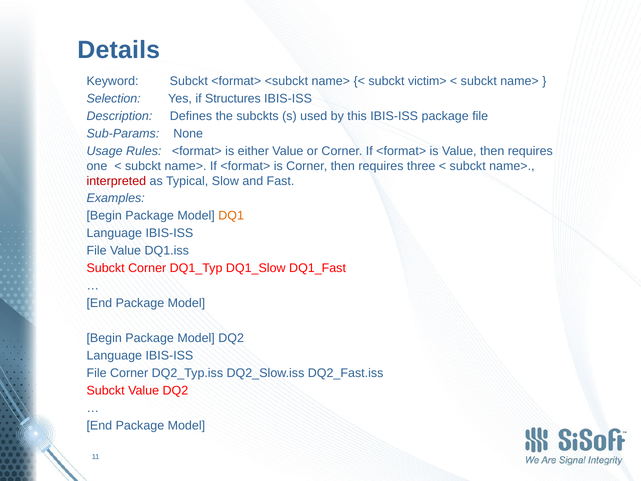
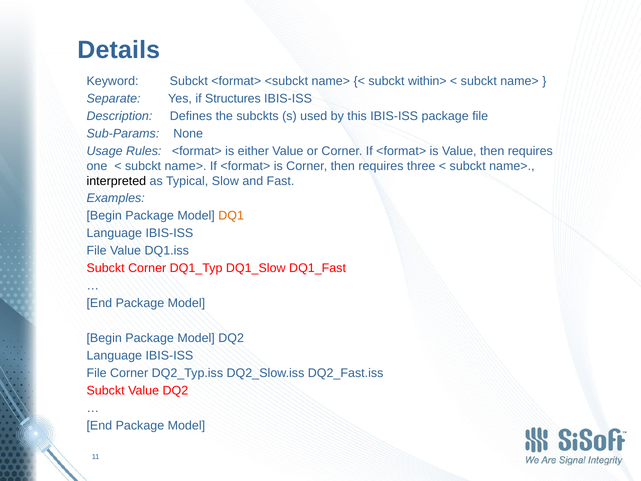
victim>: victim> -> within> (427, 81)
Selection: Selection -> Separate (114, 98)
interpreted colour: red -> black (116, 181)
